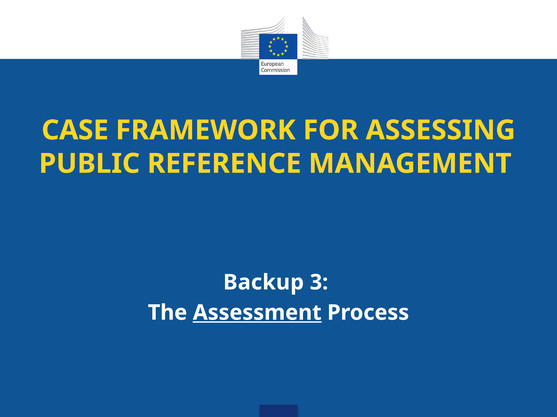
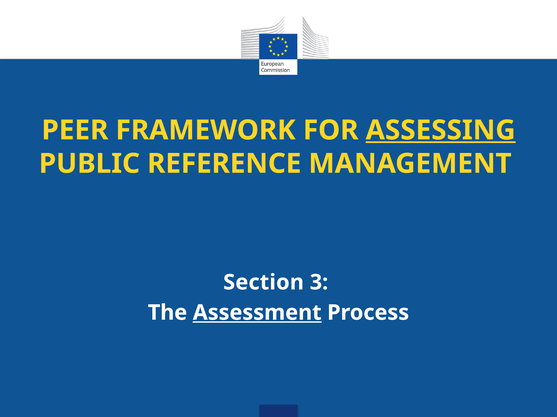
CASE: CASE -> PEER (75, 130)
ASSESSING underline: none -> present (441, 130)
Backup: Backup -> Section (264, 283)
